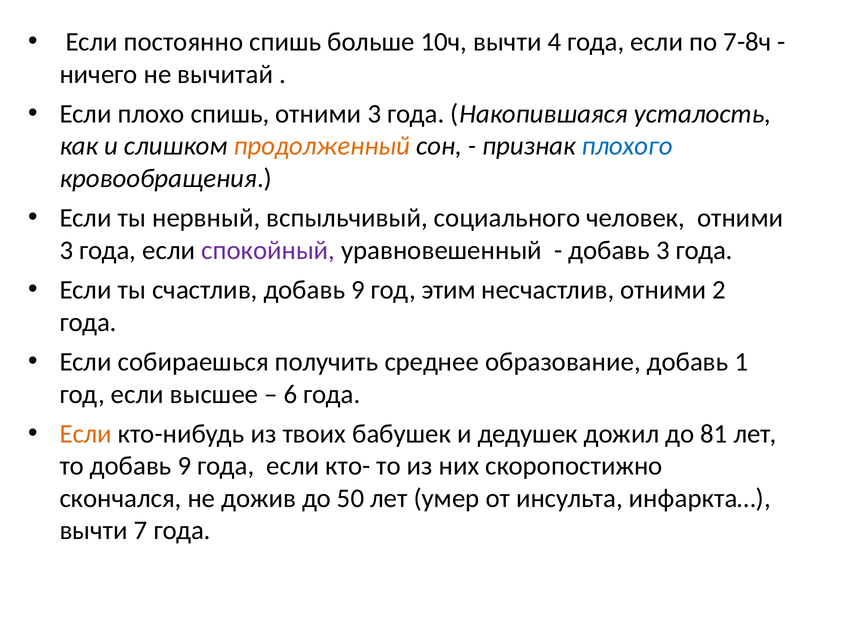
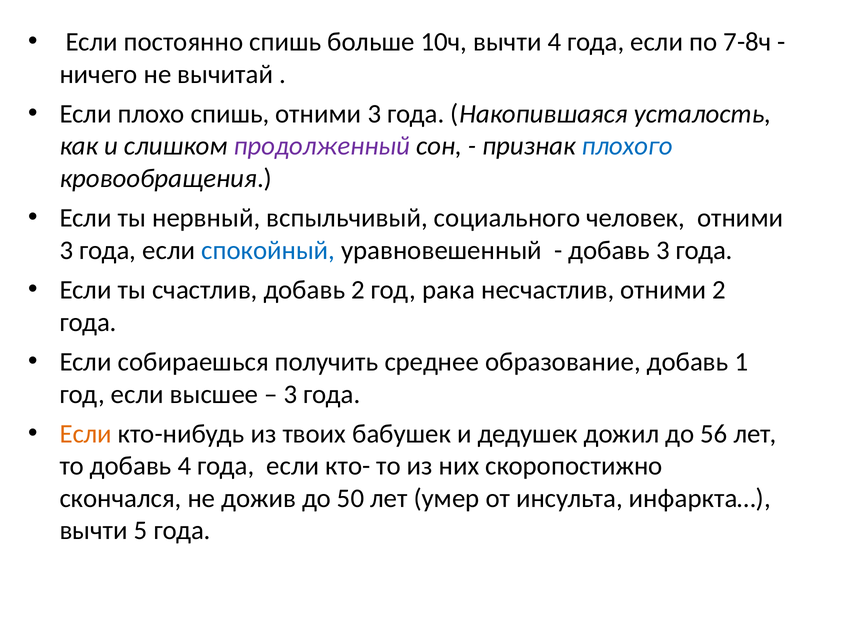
продолженный colour: orange -> purple (322, 146)
спокойный colour: purple -> blue (268, 250)
счастлив добавь 9: 9 -> 2 (358, 290)
этим: этим -> рака (449, 290)
6: 6 -> 3 (291, 394)
81: 81 -> 56 (714, 434)
то добавь 9: 9 -> 4 (184, 466)
7: 7 -> 5 (141, 530)
